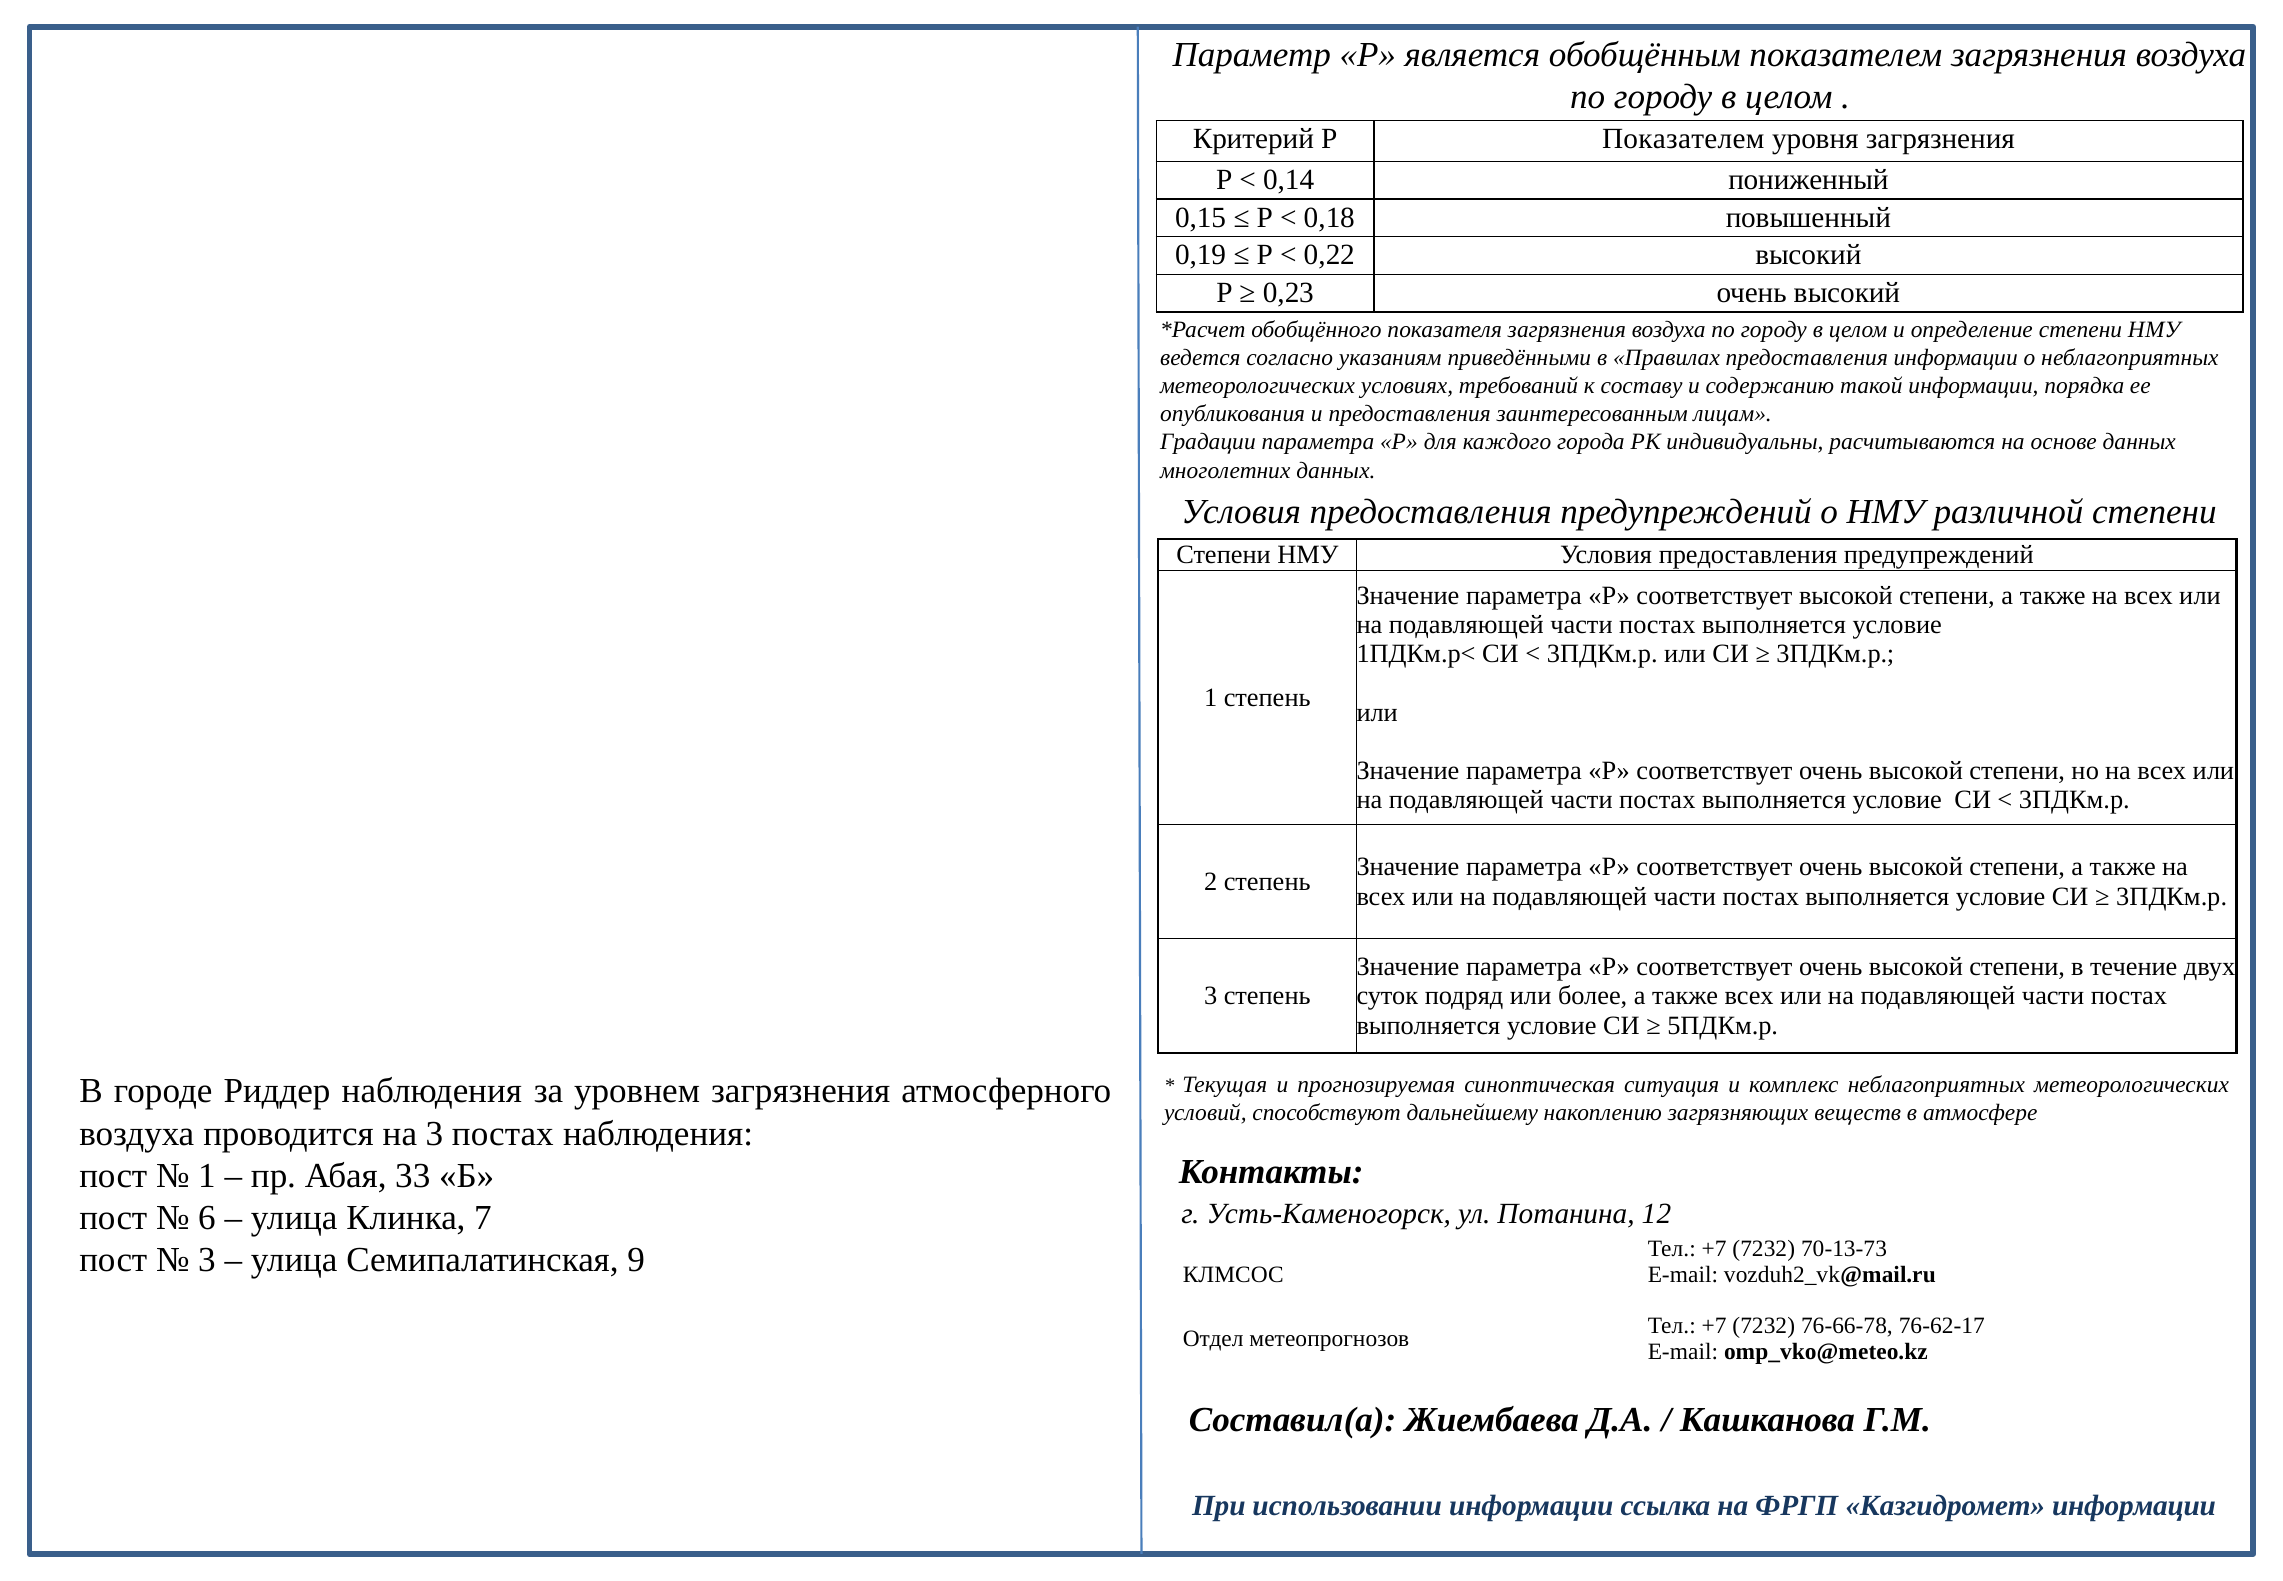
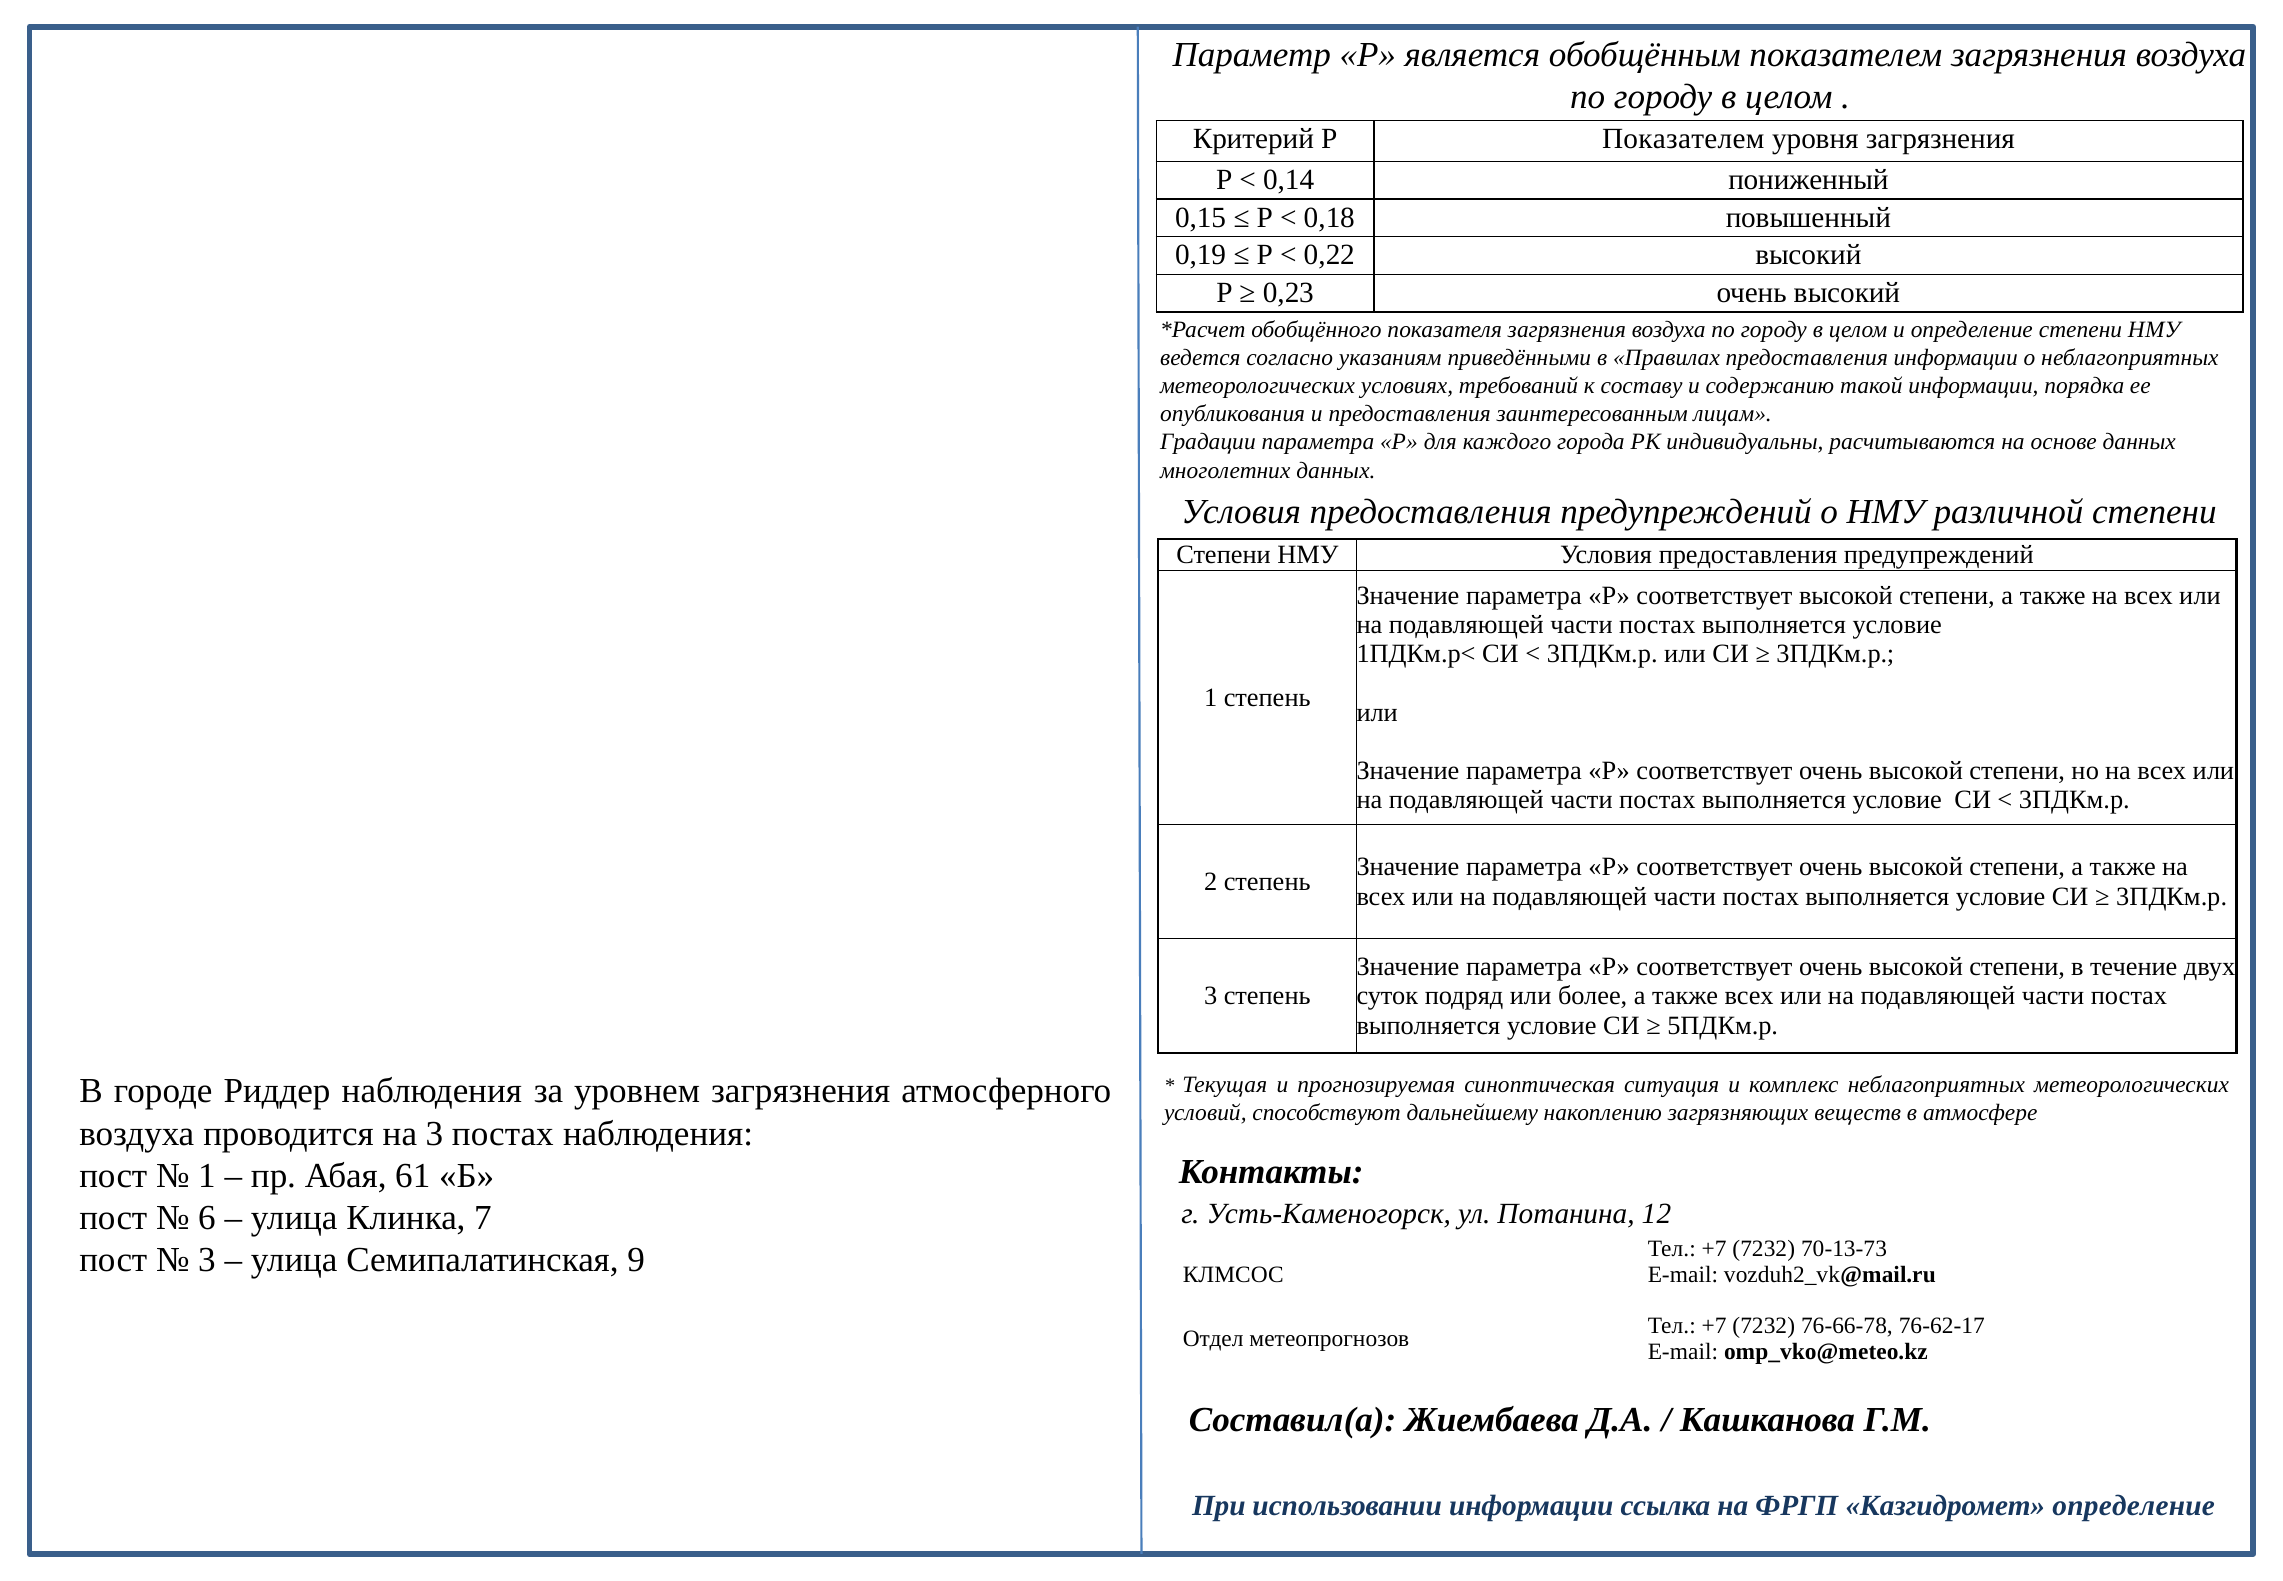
33: 33 -> 61 (413, 1175)
Казгидромет информации: информации -> определение (2134, 1505)
